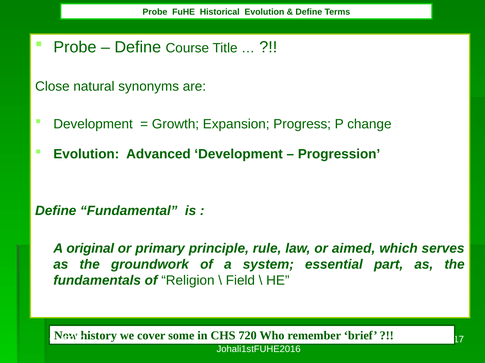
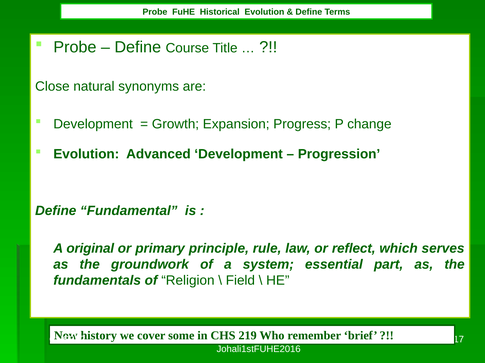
aimed: aimed -> reflect (354, 249)
720: 720 -> 219 (248, 336)
